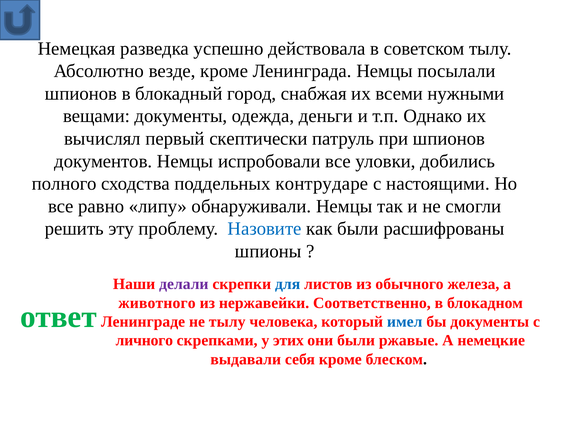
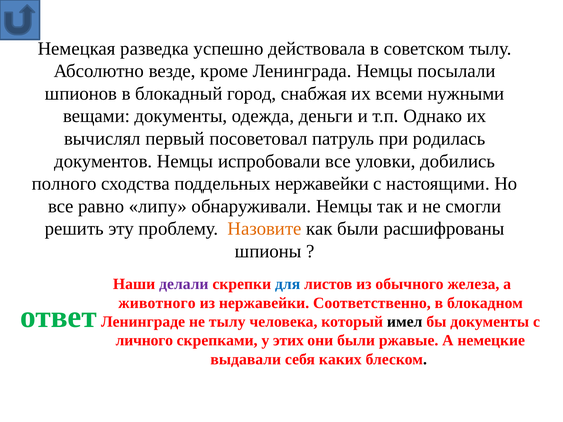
скептически: скептически -> посоветовал (258, 139)
при шпионов: шпионов -> родилась (449, 139)
поддельных контрударе: контрударе -> нержавейки (322, 184)
Назовите colour: blue -> orange (265, 229)
имел colour: blue -> black (405, 322)
себя кроме: кроме -> каких (340, 359)
